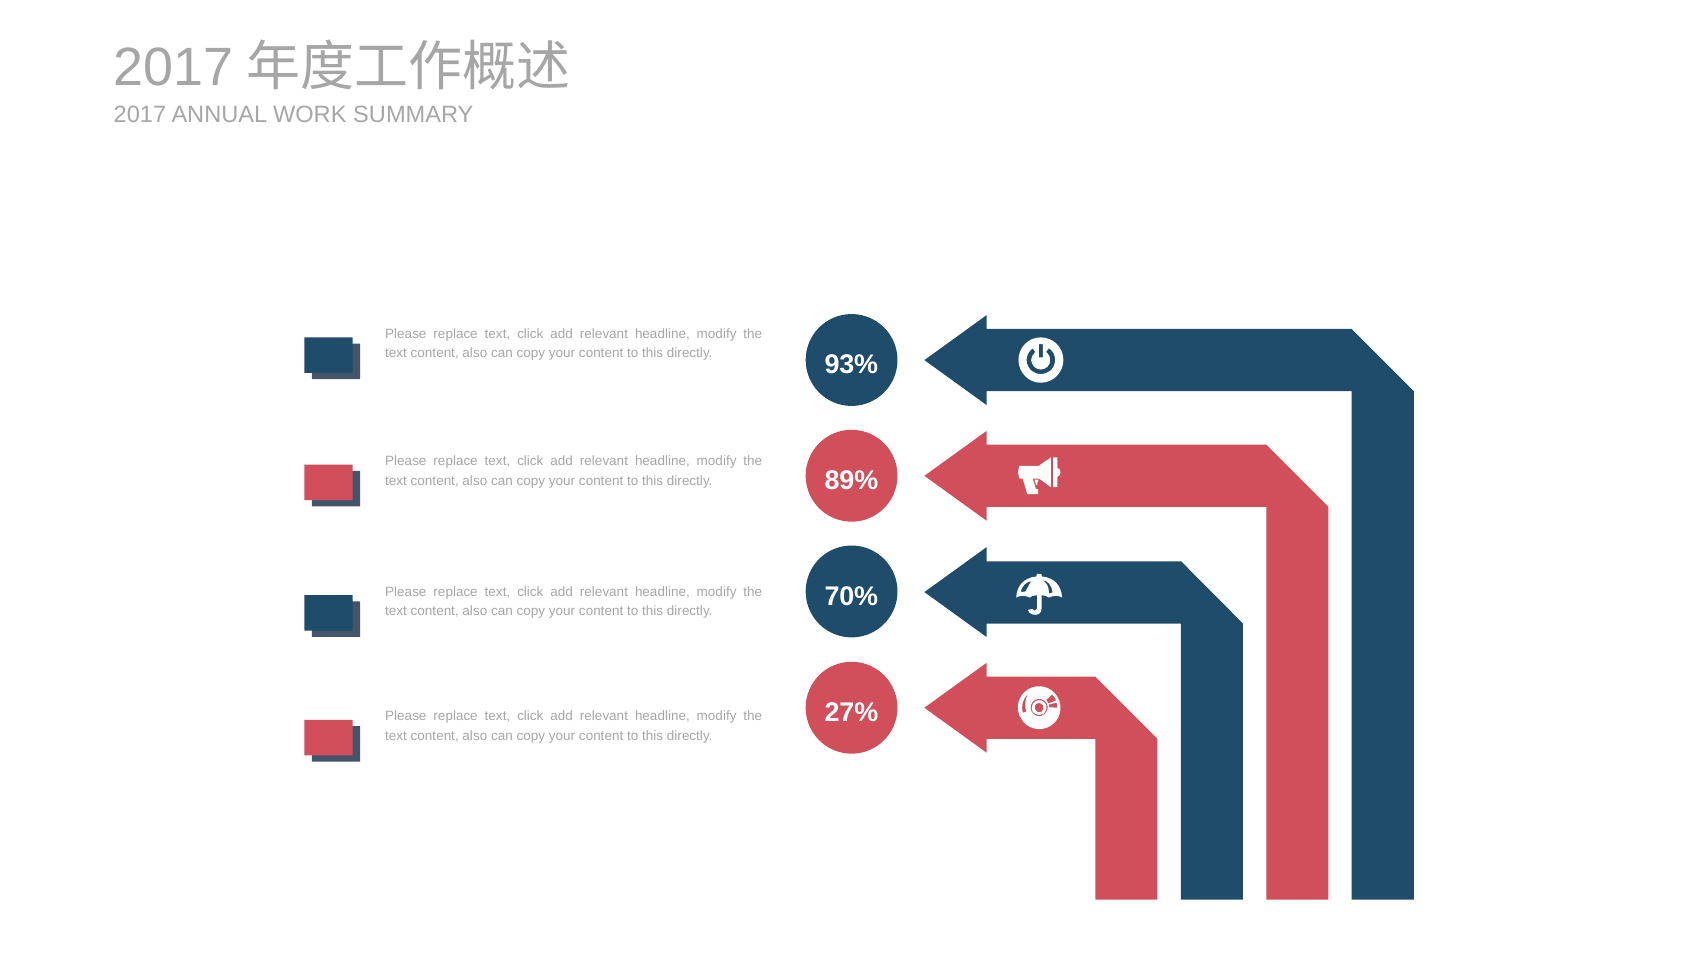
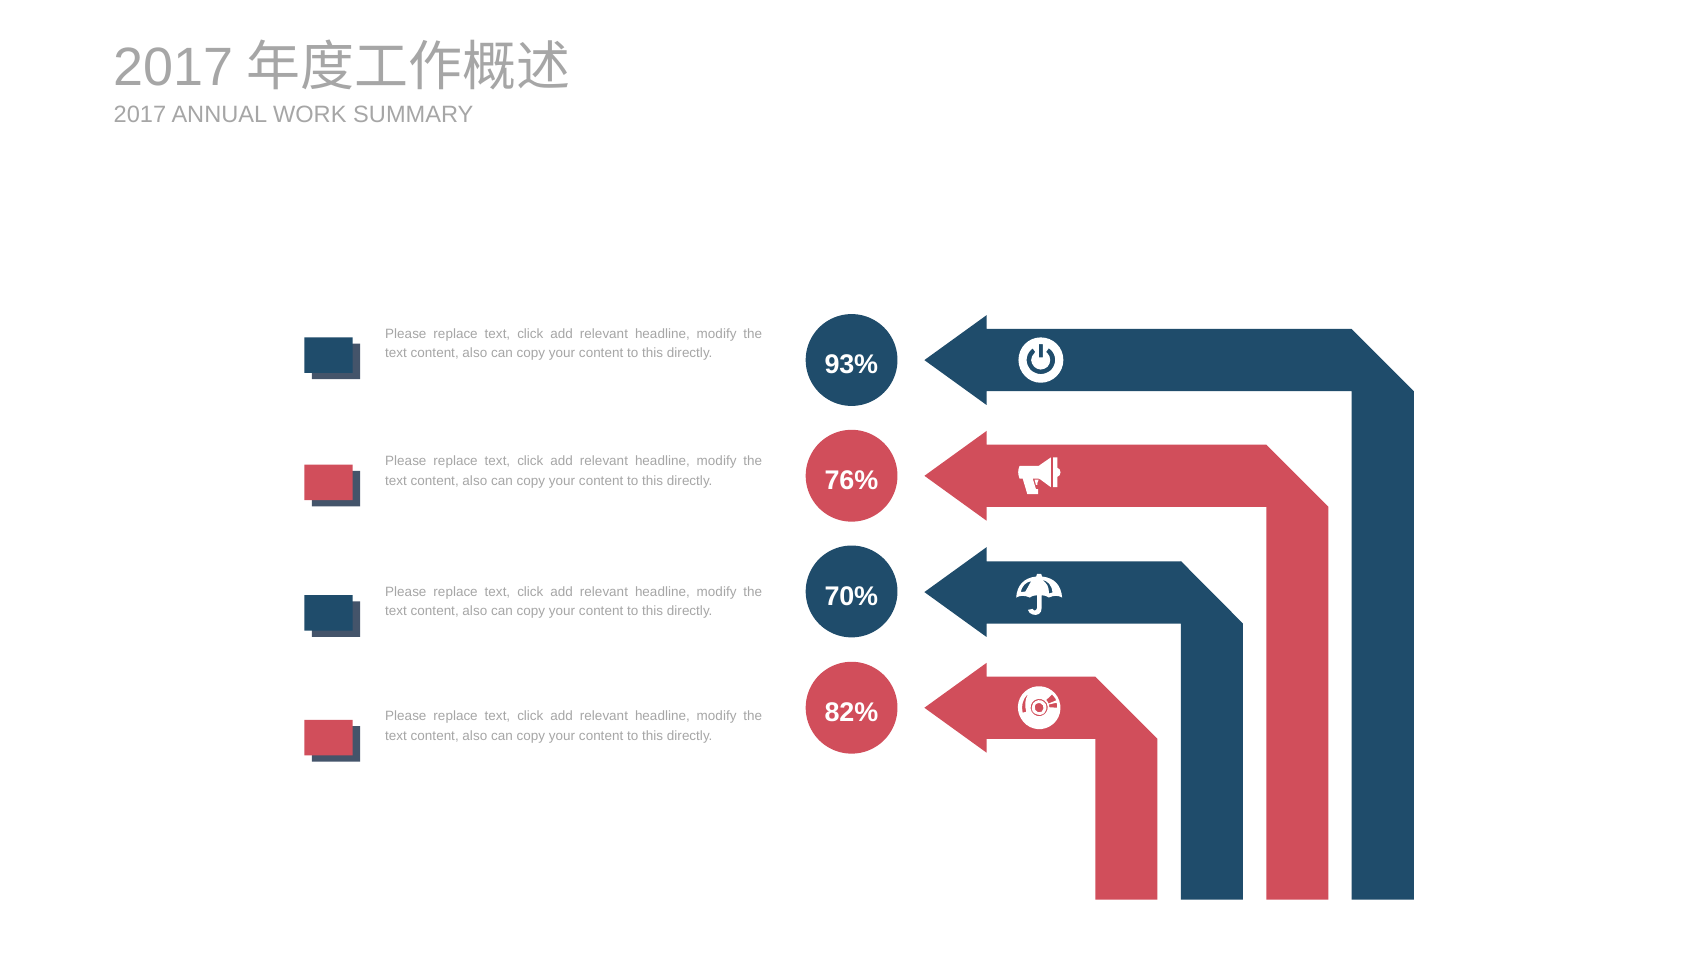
89%: 89% -> 76% (851, 480)
27%: 27% -> 82% (851, 712)
